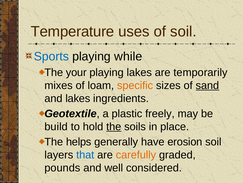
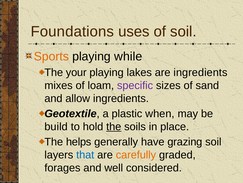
Temperature: Temperature -> Foundations (72, 31)
Sports colour: blue -> orange (51, 56)
are temporarily: temporarily -> ingredients (201, 72)
specific colour: orange -> purple (135, 85)
sand underline: present -> none (207, 85)
and lakes: lakes -> allow (78, 98)
freely: freely -> when (160, 113)
erosion: erosion -> grazing (185, 141)
pounds: pounds -> forages (62, 167)
